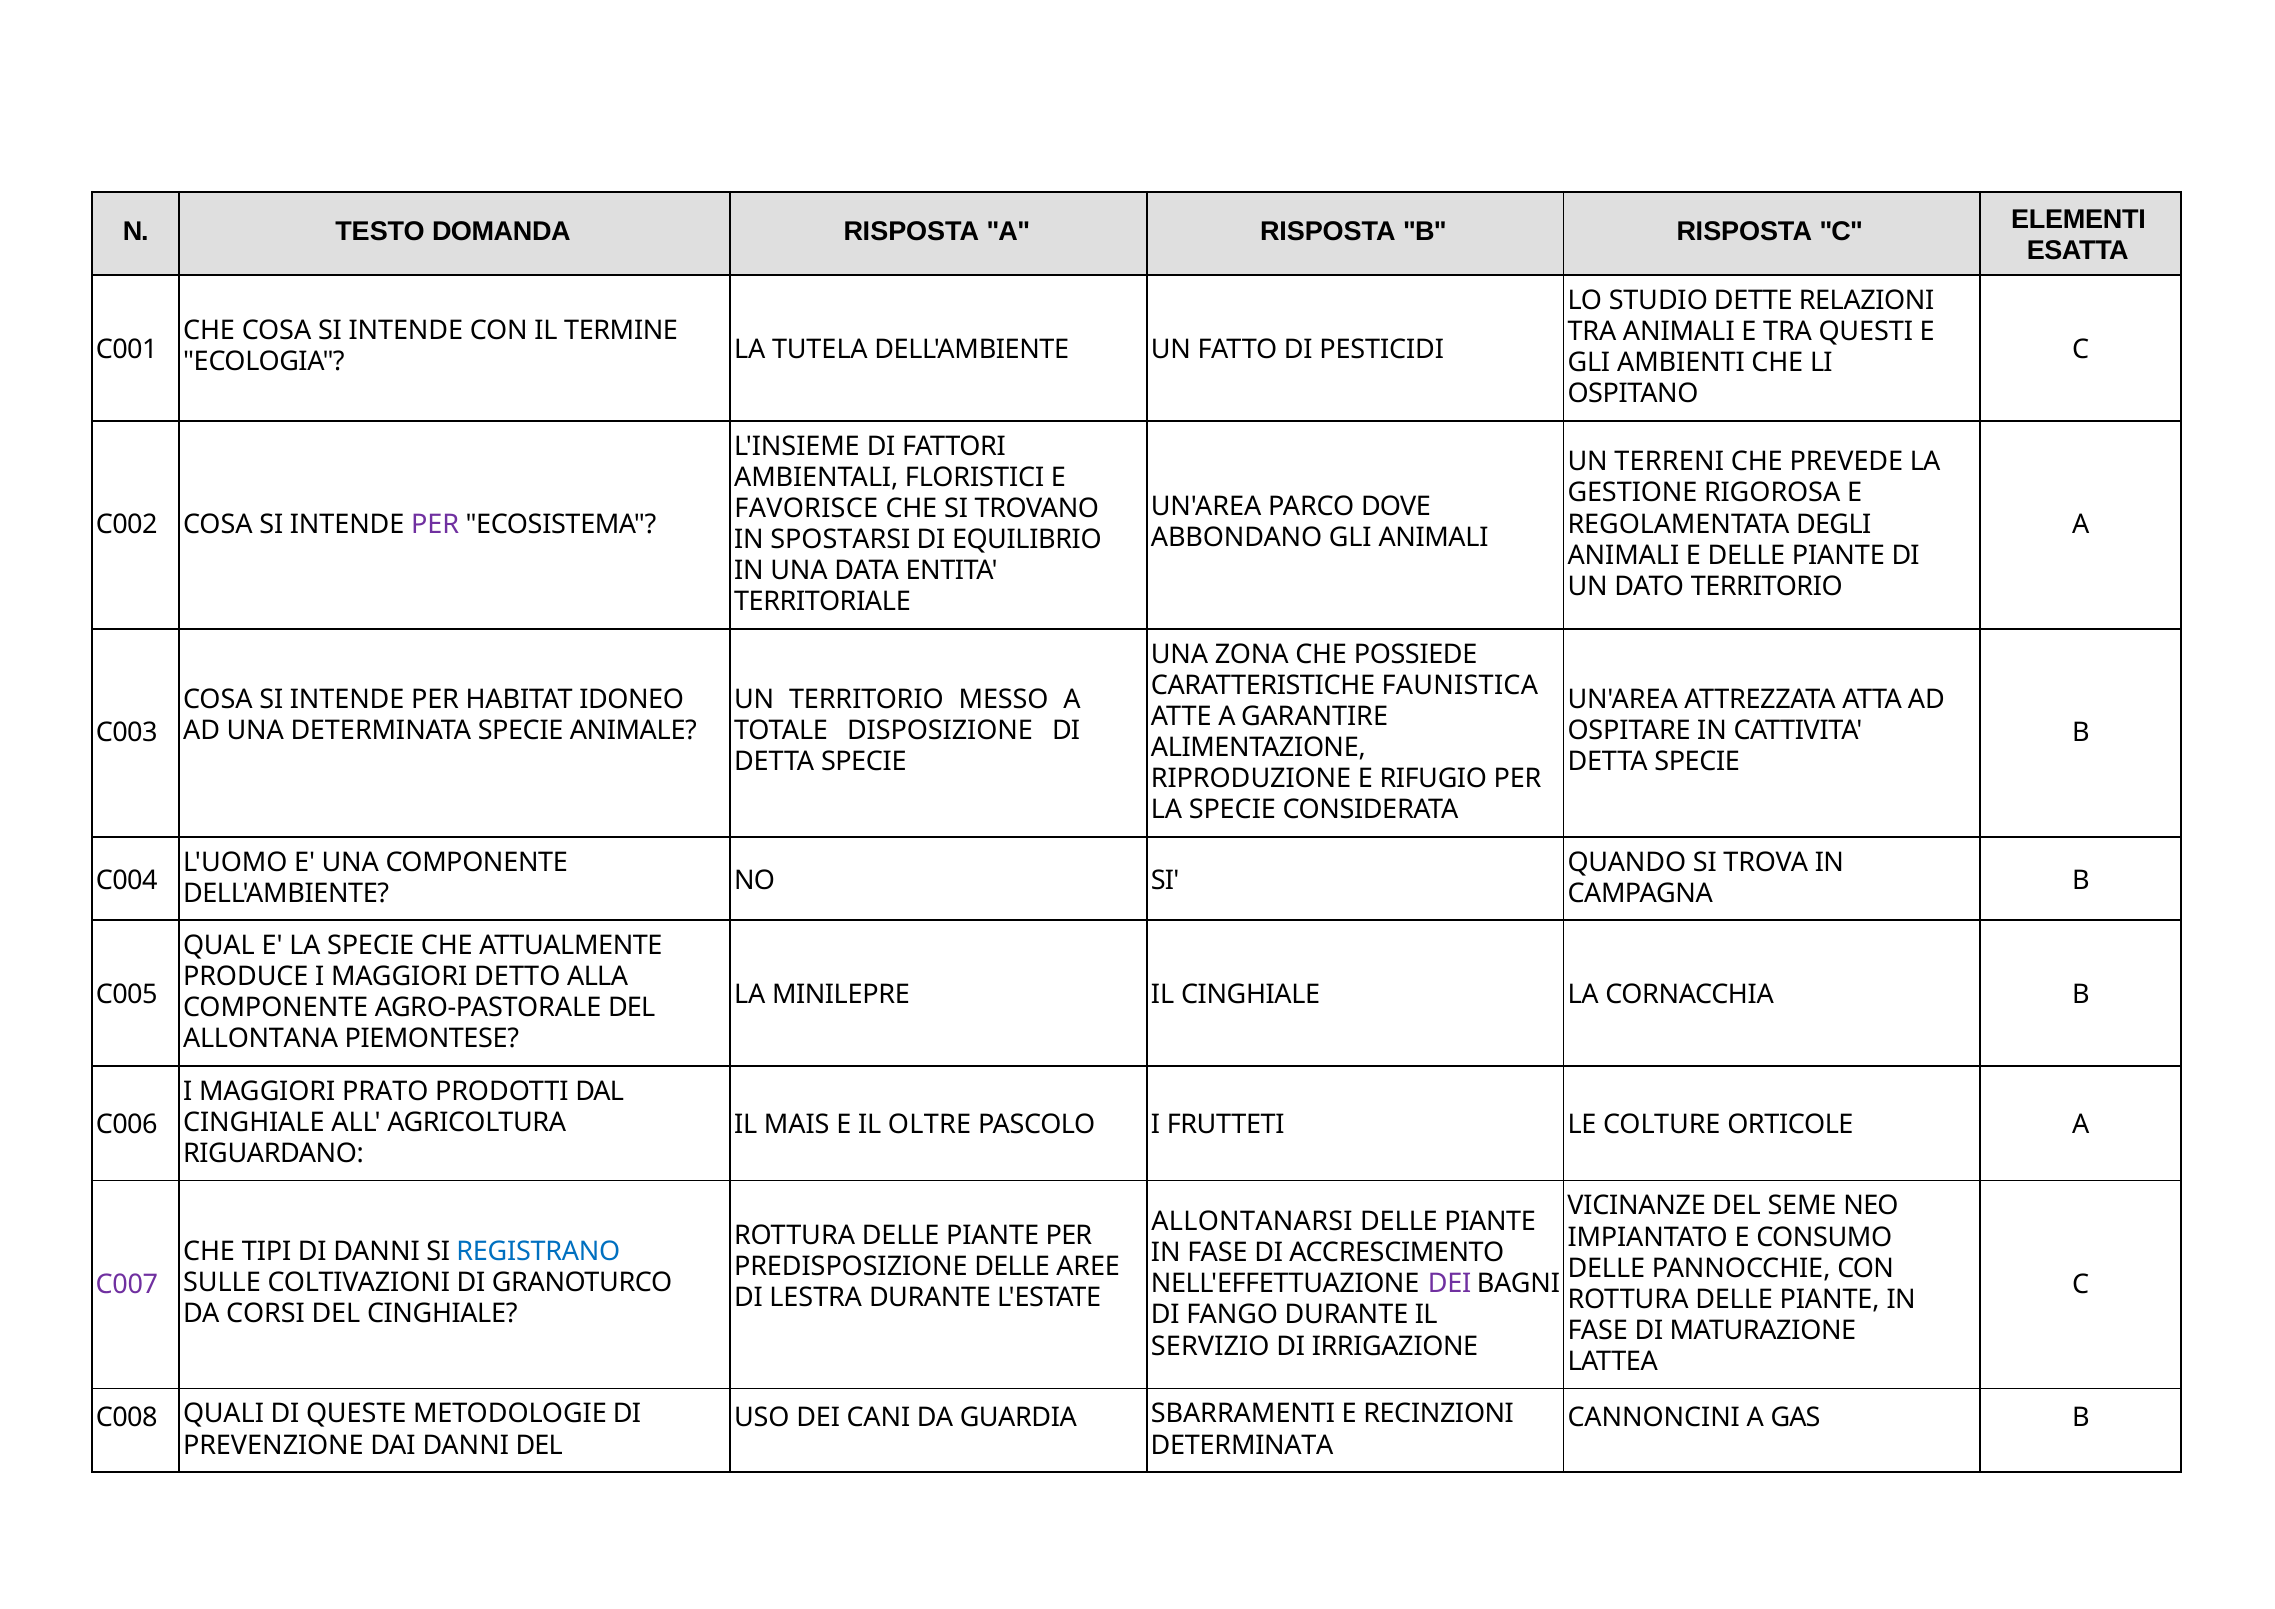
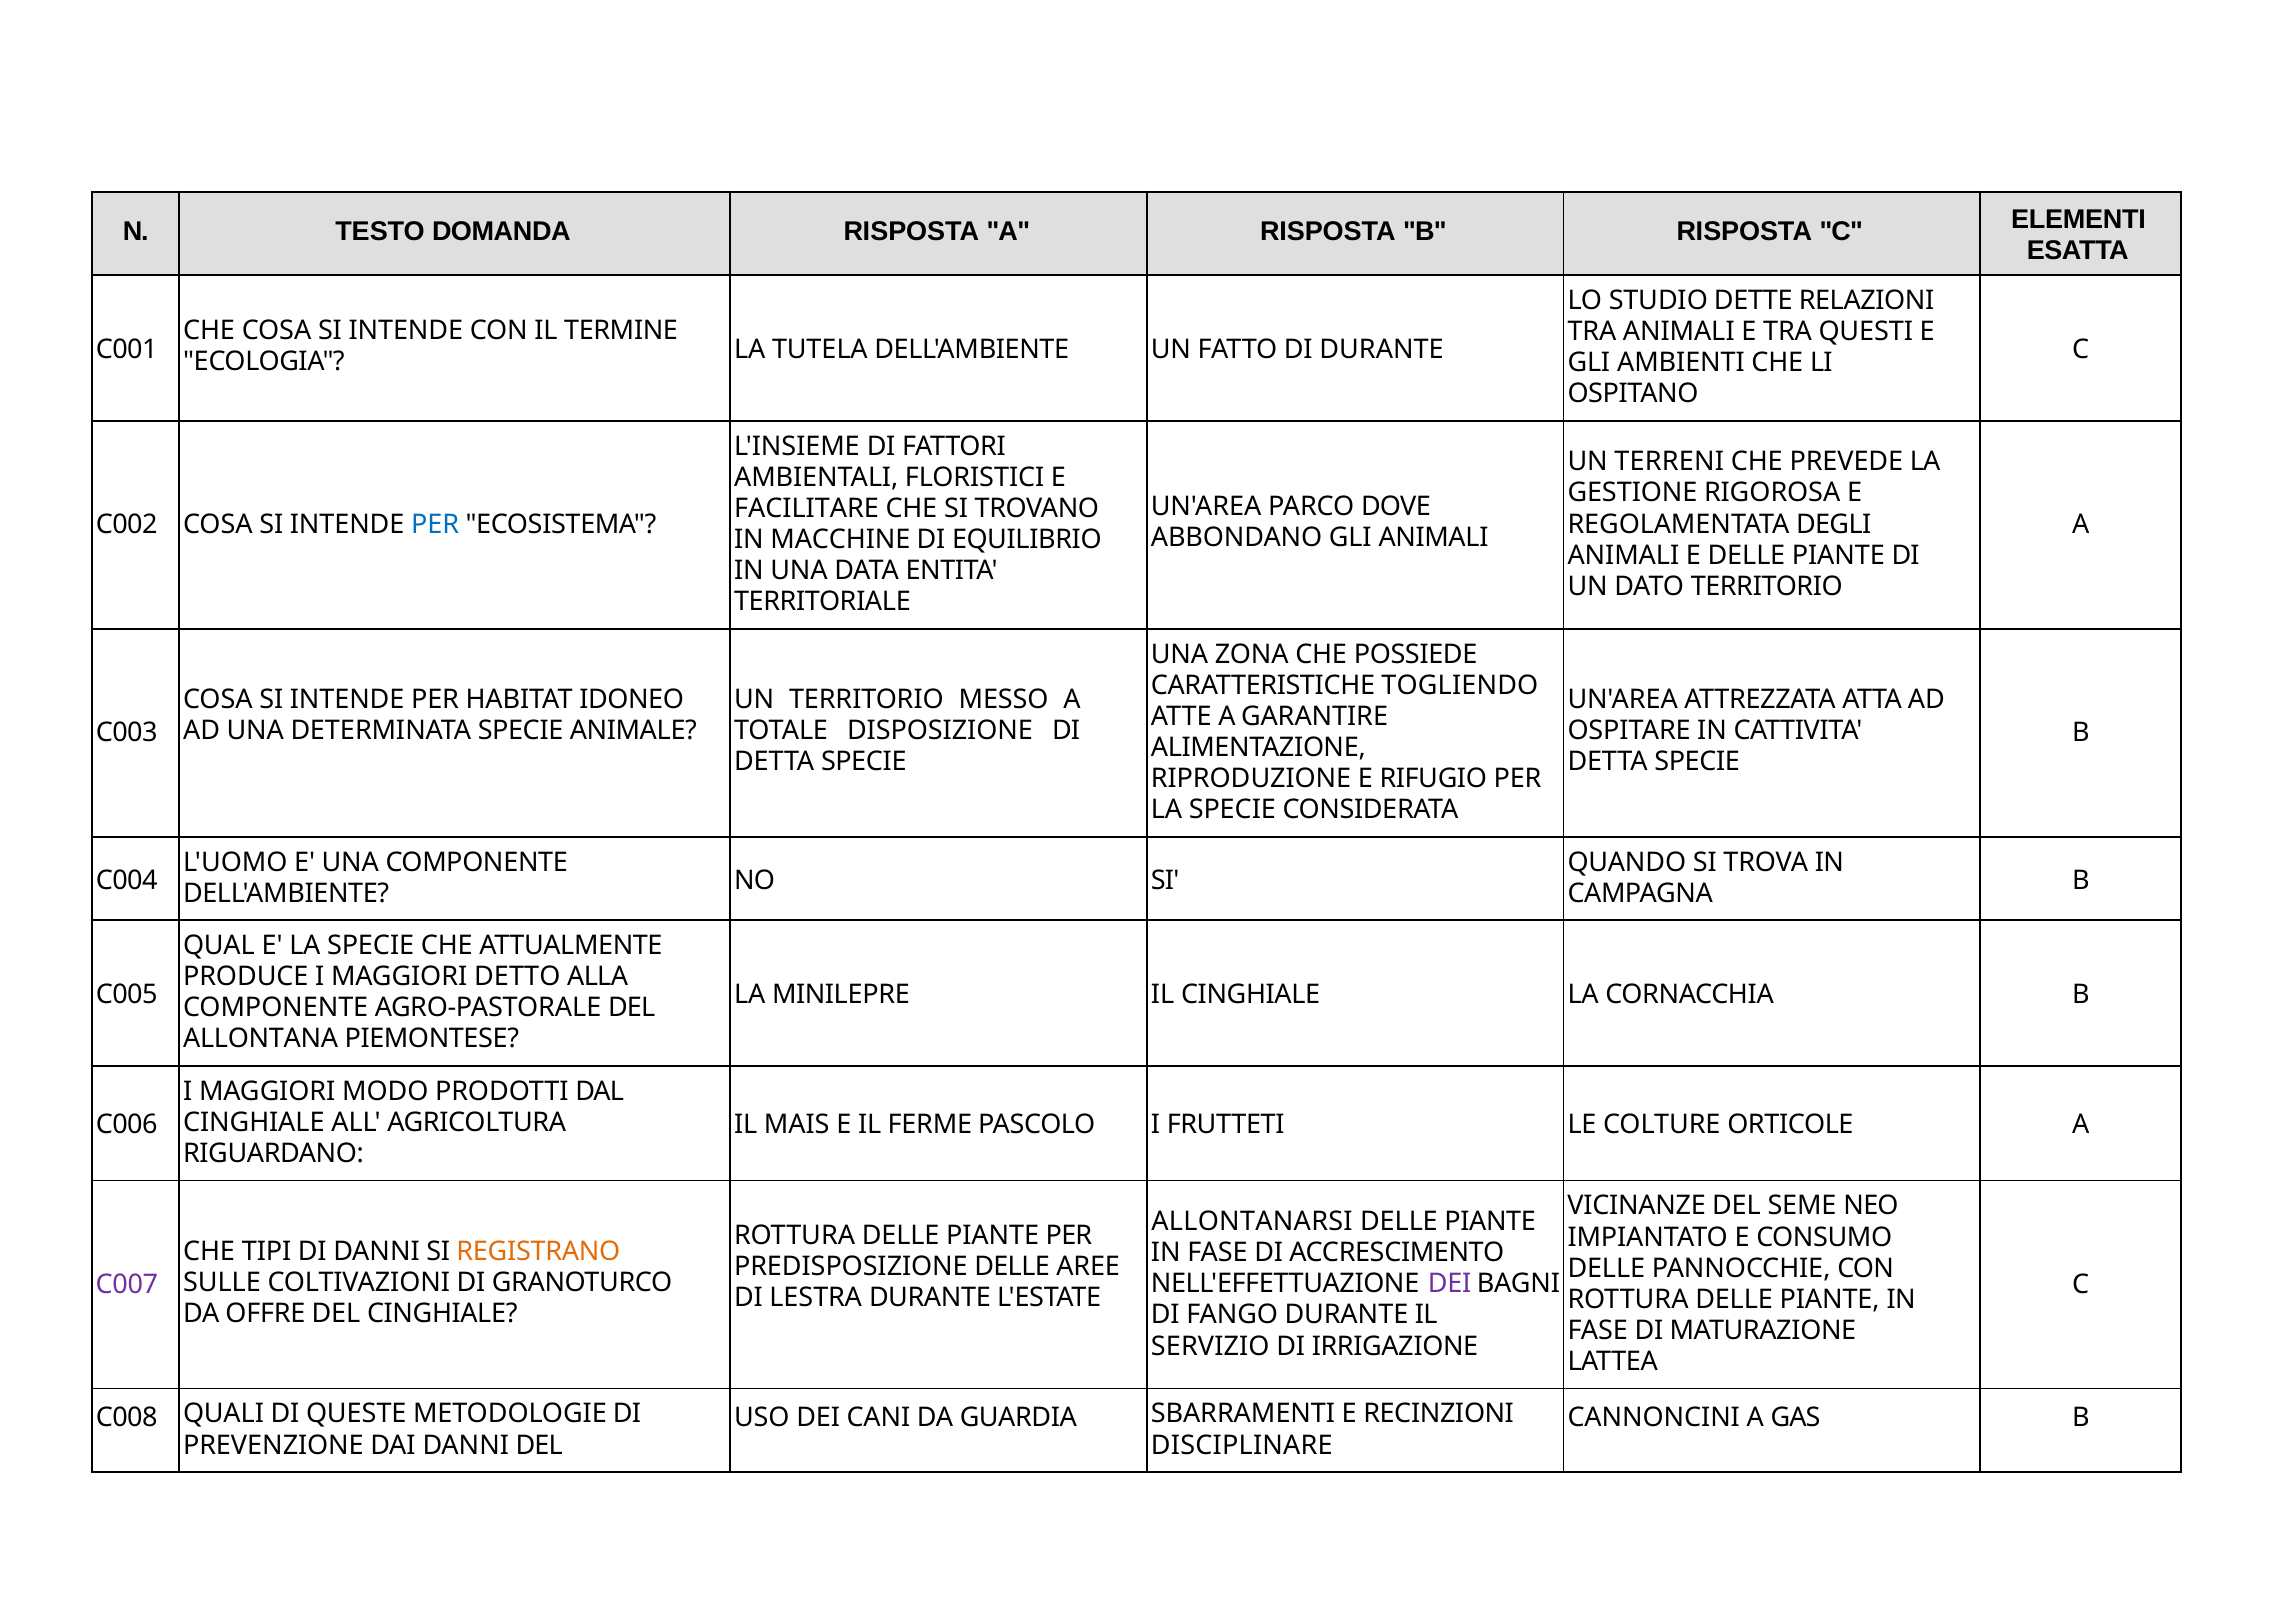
DI PESTICIDI: PESTICIDI -> DURANTE (1382, 350)
FAVORISCE: FAVORISCE -> FACILITARE (806, 509)
PER colour: purple -> blue (435, 525)
SPOSTARSI: SPOSTARSI -> MACCHINE (840, 540)
FAUNISTICA: FAUNISTICA -> TOGLIENDO (1460, 685)
PRATO: PRATO -> MODO (385, 1092)
OLTRE: OLTRE -> FERME (930, 1125)
REGISTRANO colour: blue -> orange (538, 1252)
CORSI: CORSI -> OFFRE (265, 1314)
DETERMINATA: DETERMINATA -> DISCIPLINARE (1242, 1445)
